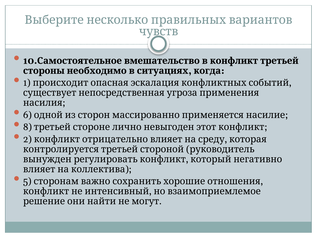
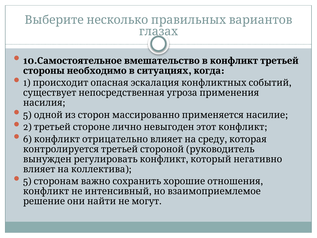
чувств: чувств -> глазах (159, 31)
6: 6 -> 5 (27, 115)
8: 8 -> 2 (27, 127)
2: 2 -> 6 (27, 139)
